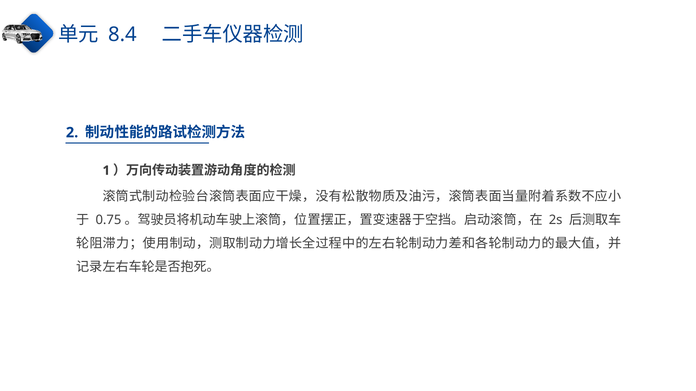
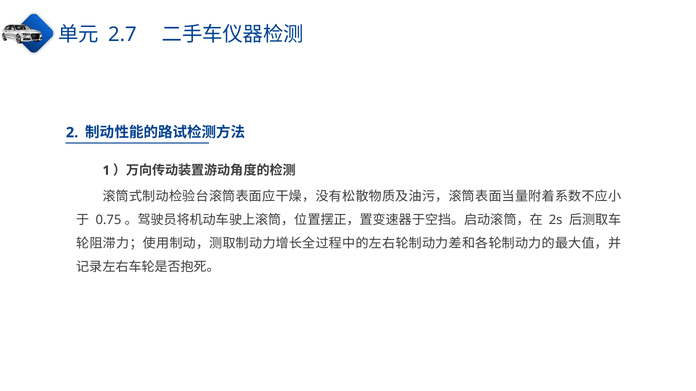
8.4: 8.4 -> 2.7 (122, 35)
